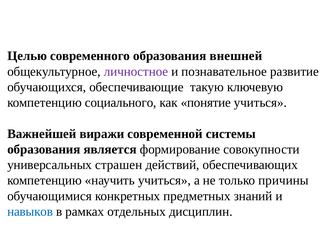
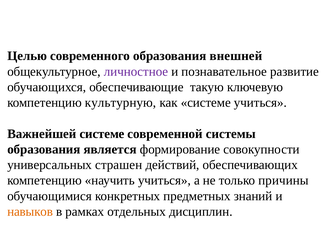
социального: социального -> культурную (121, 103)
как понятие: понятие -> системе (206, 103)
Важнейшей виражи: виражи -> системе (102, 134)
навыков colour: blue -> orange (30, 211)
